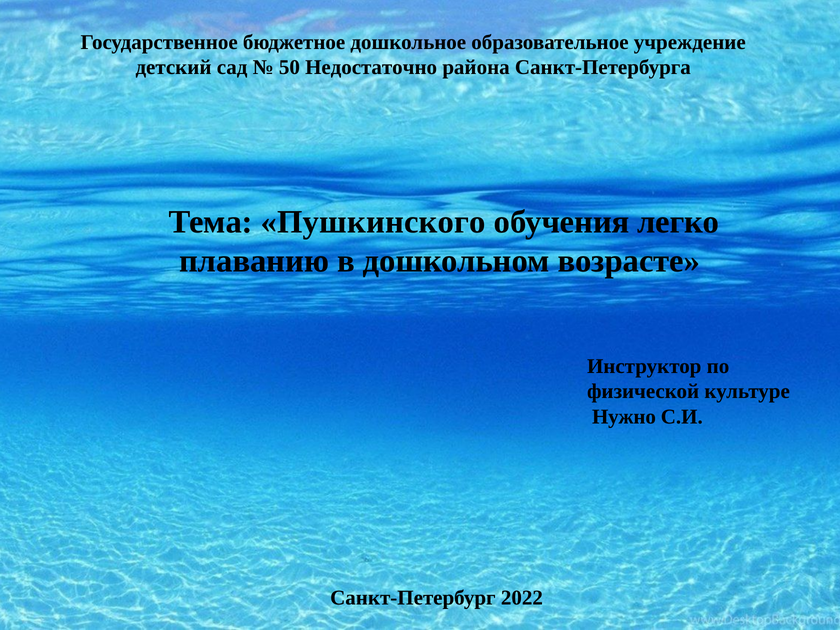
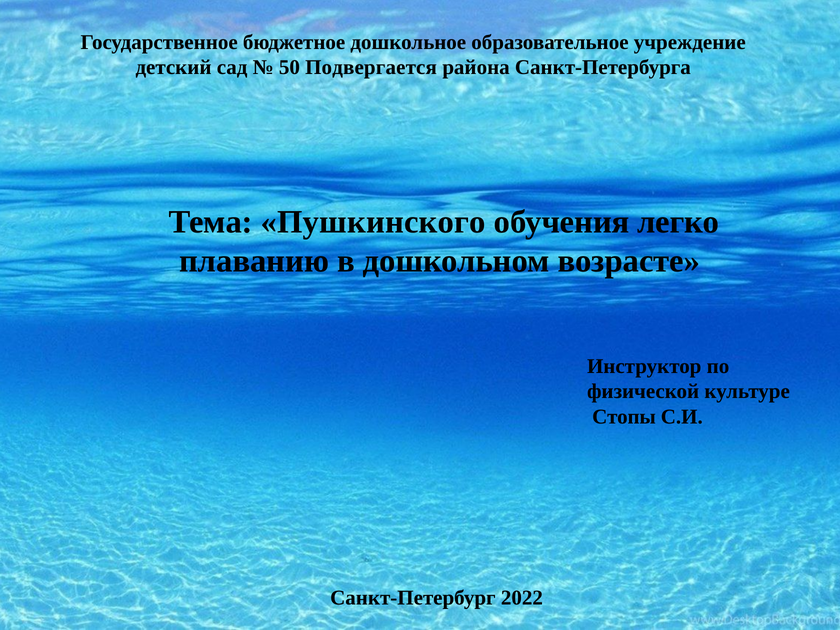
Недостаточно: Недостаточно -> Подвергается (371, 67)
Нужно: Нужно -> Стопы (624, 417)
